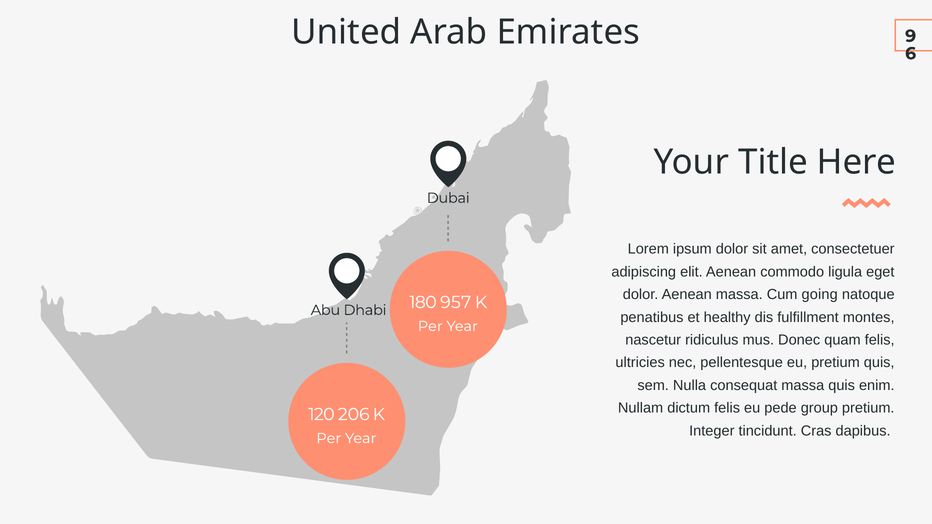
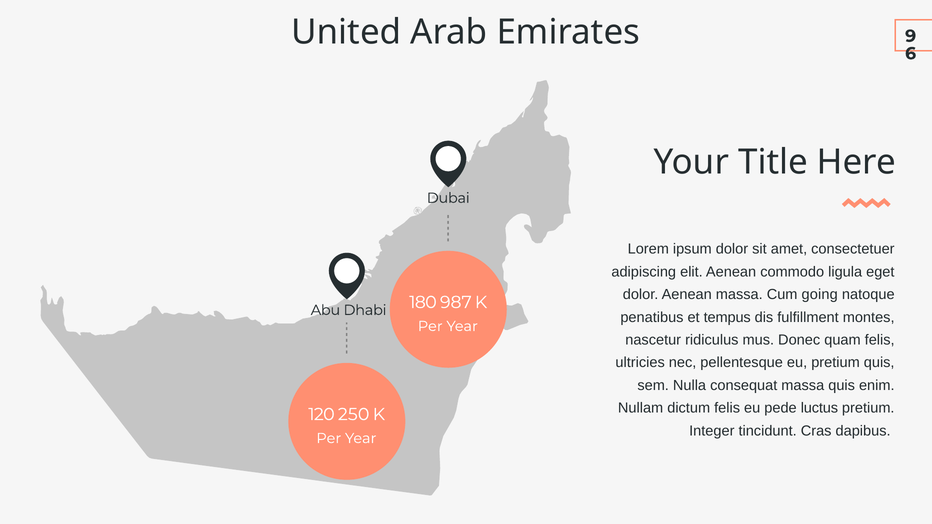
957: 957 -> 987 (456, 302)
healthy: healthy -> tempus (727, 317)
group: group -> luctus (819, 408)
206: 206 -> 250 (354, 415)
